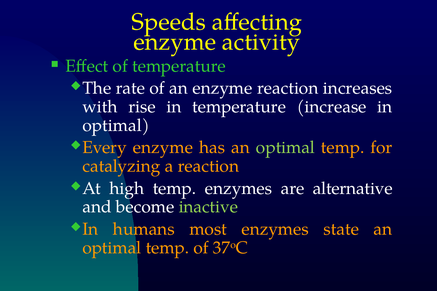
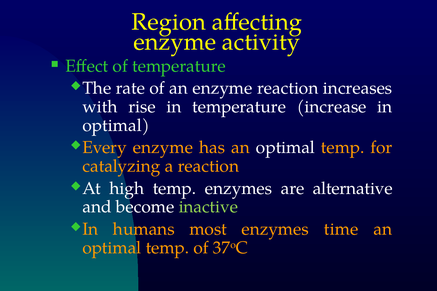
Speeds: Speeds -> Region (169, 22)
optimal colour: light green -> white (285, 148)
state: state -> time (341, 229)
